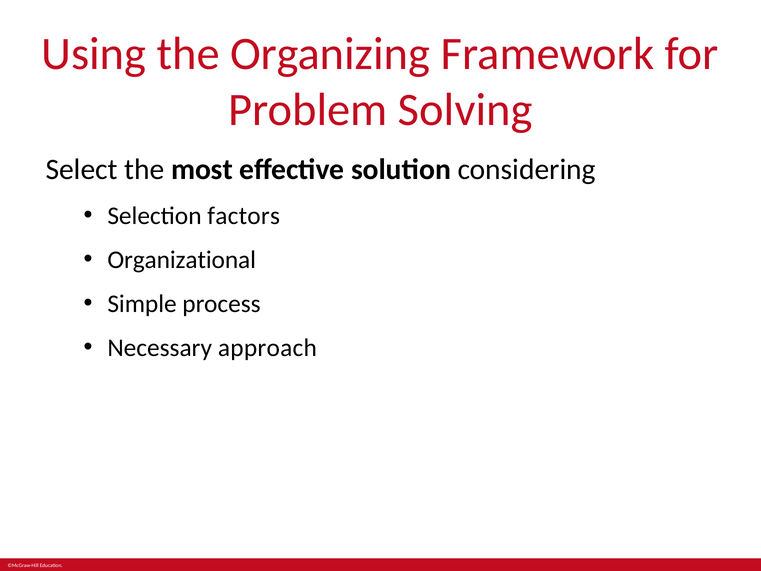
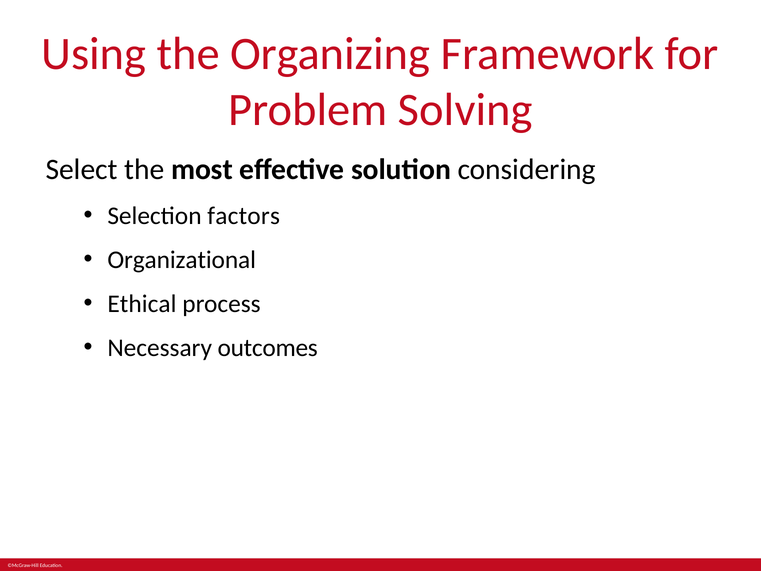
Simple: Simple -> Ethical (142, 304)
approach: approach -> outcomes (268, 347)
